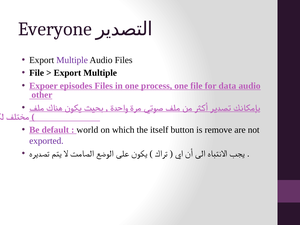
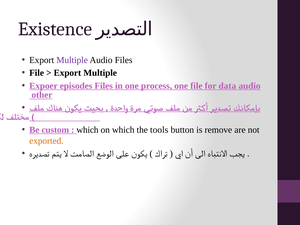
Everyone: Everyone -> Existence (55, 29)
default: default -> custom (55, 130)
world: world -> which (88, 130)
itself: itself -> tools (159, 130)
exported colour: purple -> orange (46, 141)
